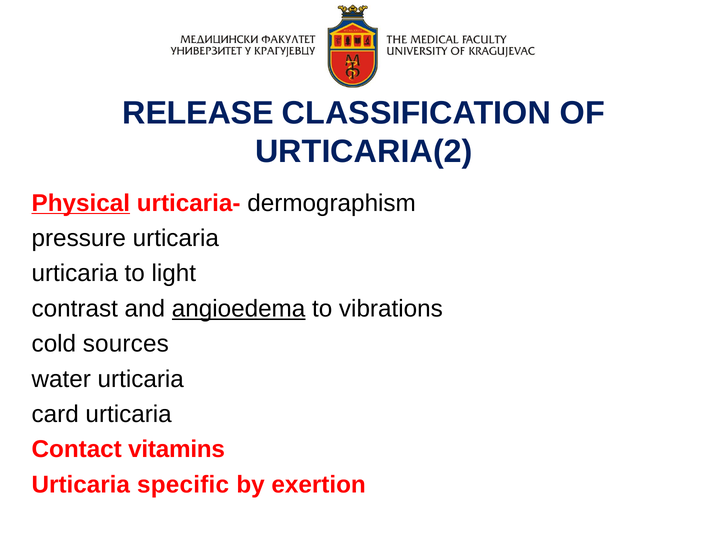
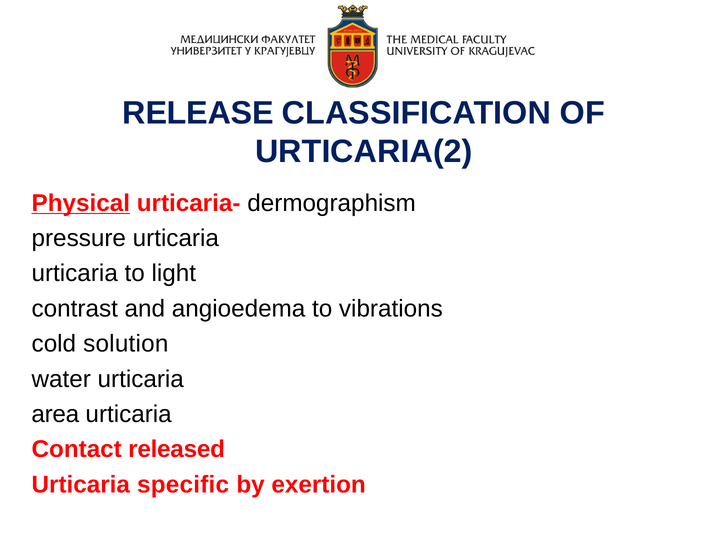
angioedema underline: present -> none (239, 309)
sources: sources -> solution (126, 344)
card: card -> area (55, 414)
vitamins: vitamins -> released (177, 449)
